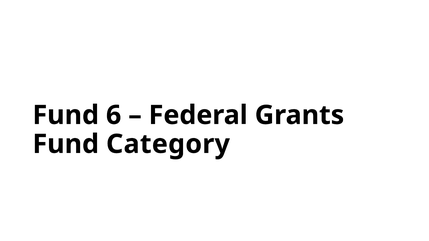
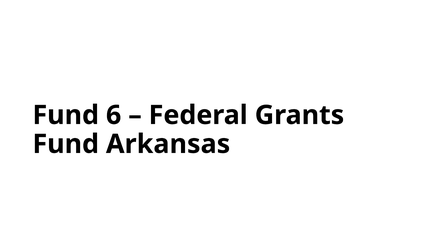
Category: Category -> Arkansas (168, 144)
